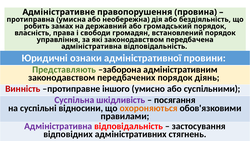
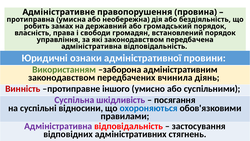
Представляють: Представляють -> Використанням (64, 69)
передбачених порядок: порядок -> вчинила (175, 77)
охороняються colour: orange -> blue (149, 108)
